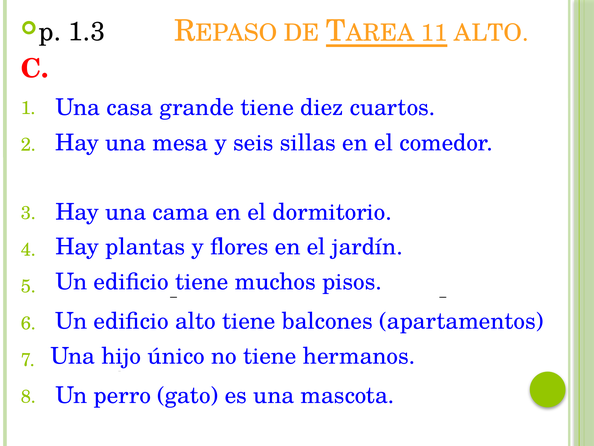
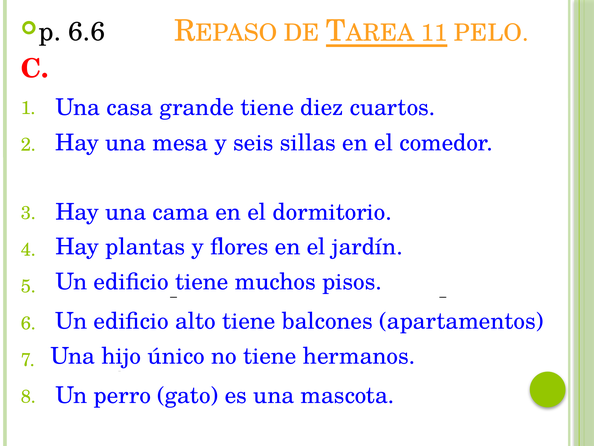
11 ALTO: ALTO -> PELO (491, 33)
1.3: 1.3 -> 6.6 (87, 32)
